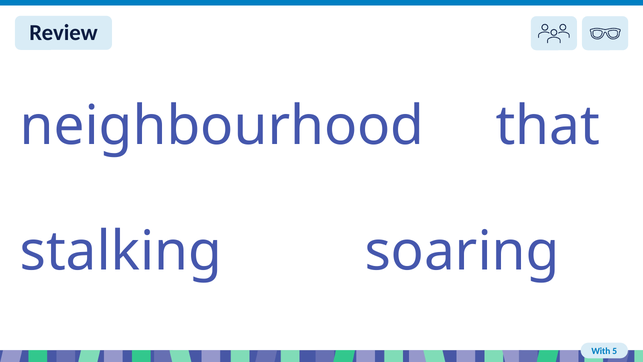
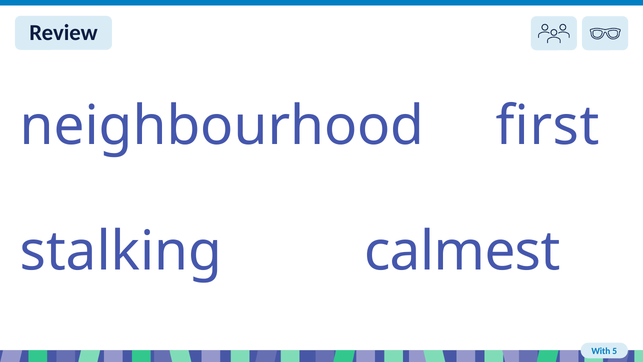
that: that -> first (548, 126)
soaring: soaring -> calmest (462, 251)
